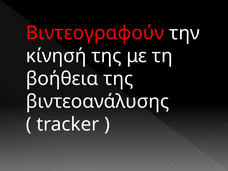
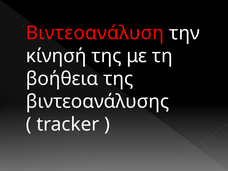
Βιντεογραφούν: Βιντεογραφούν -> Βιντεοανάλυση (95, 33)
